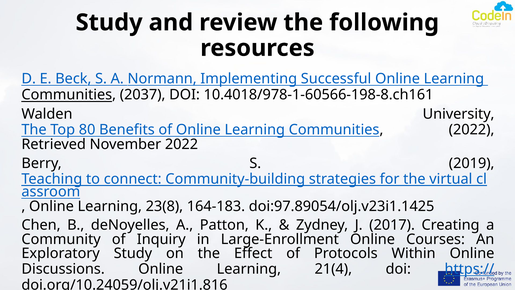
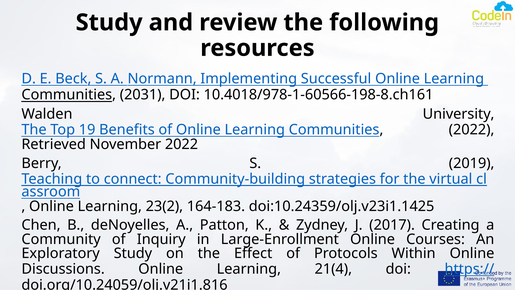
2037: 2037 -> 2031 (143, 95)
80: 80 -> 19 (87, 130)
23(8: 23(8 -> 23(2 (164, 206)
doi:97.89054/olj.v23i1.1425: doi:97.89054/olj.v23i1.1425 -> doi:10.24359/olj.v23i1.1425 (342, 206)
